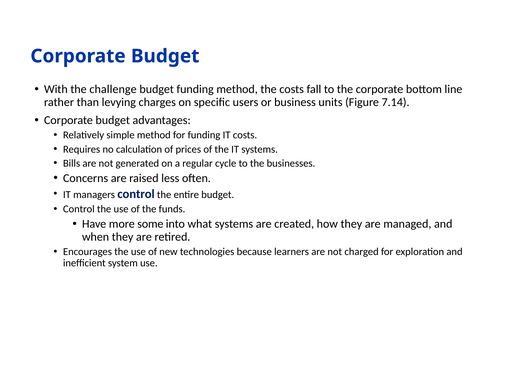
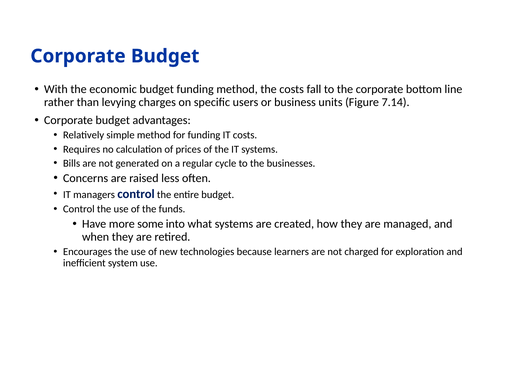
challenge: challenge -> economic (113, 89)
